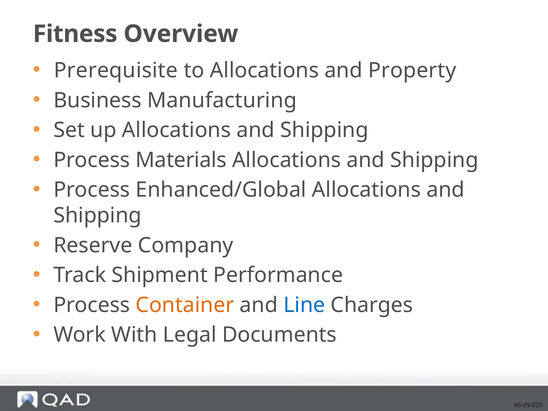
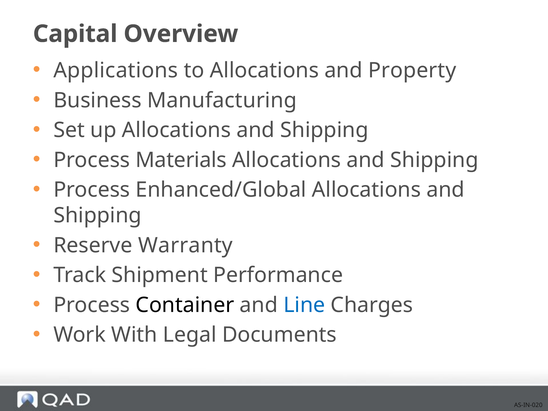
Fitness: Fitness -> Capital (75, 34)
Prerequisite: Prerequisite -> Applications (116, 70)
Company: Company -> Warranty (186, 245)
Container colour: orange -> black (185, 305)
